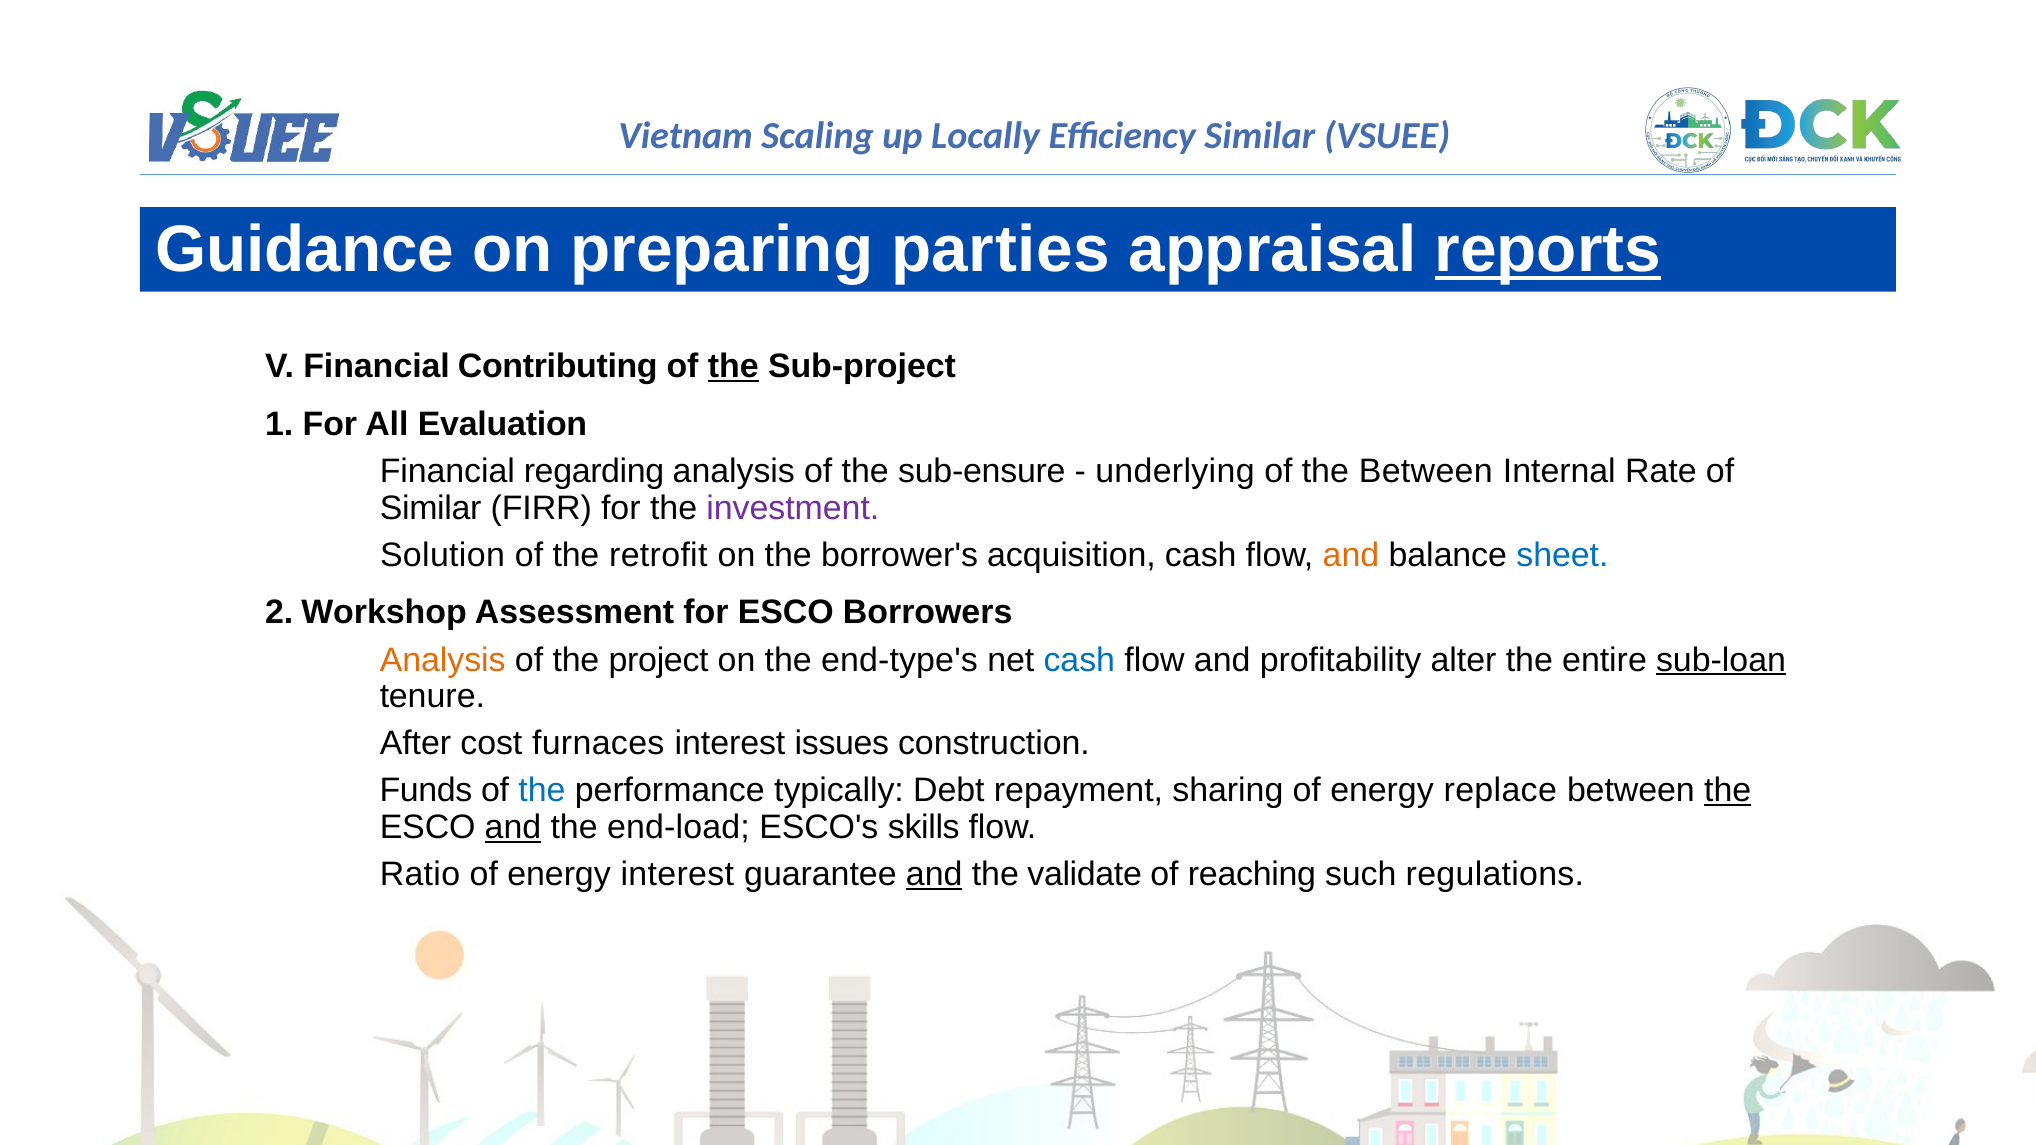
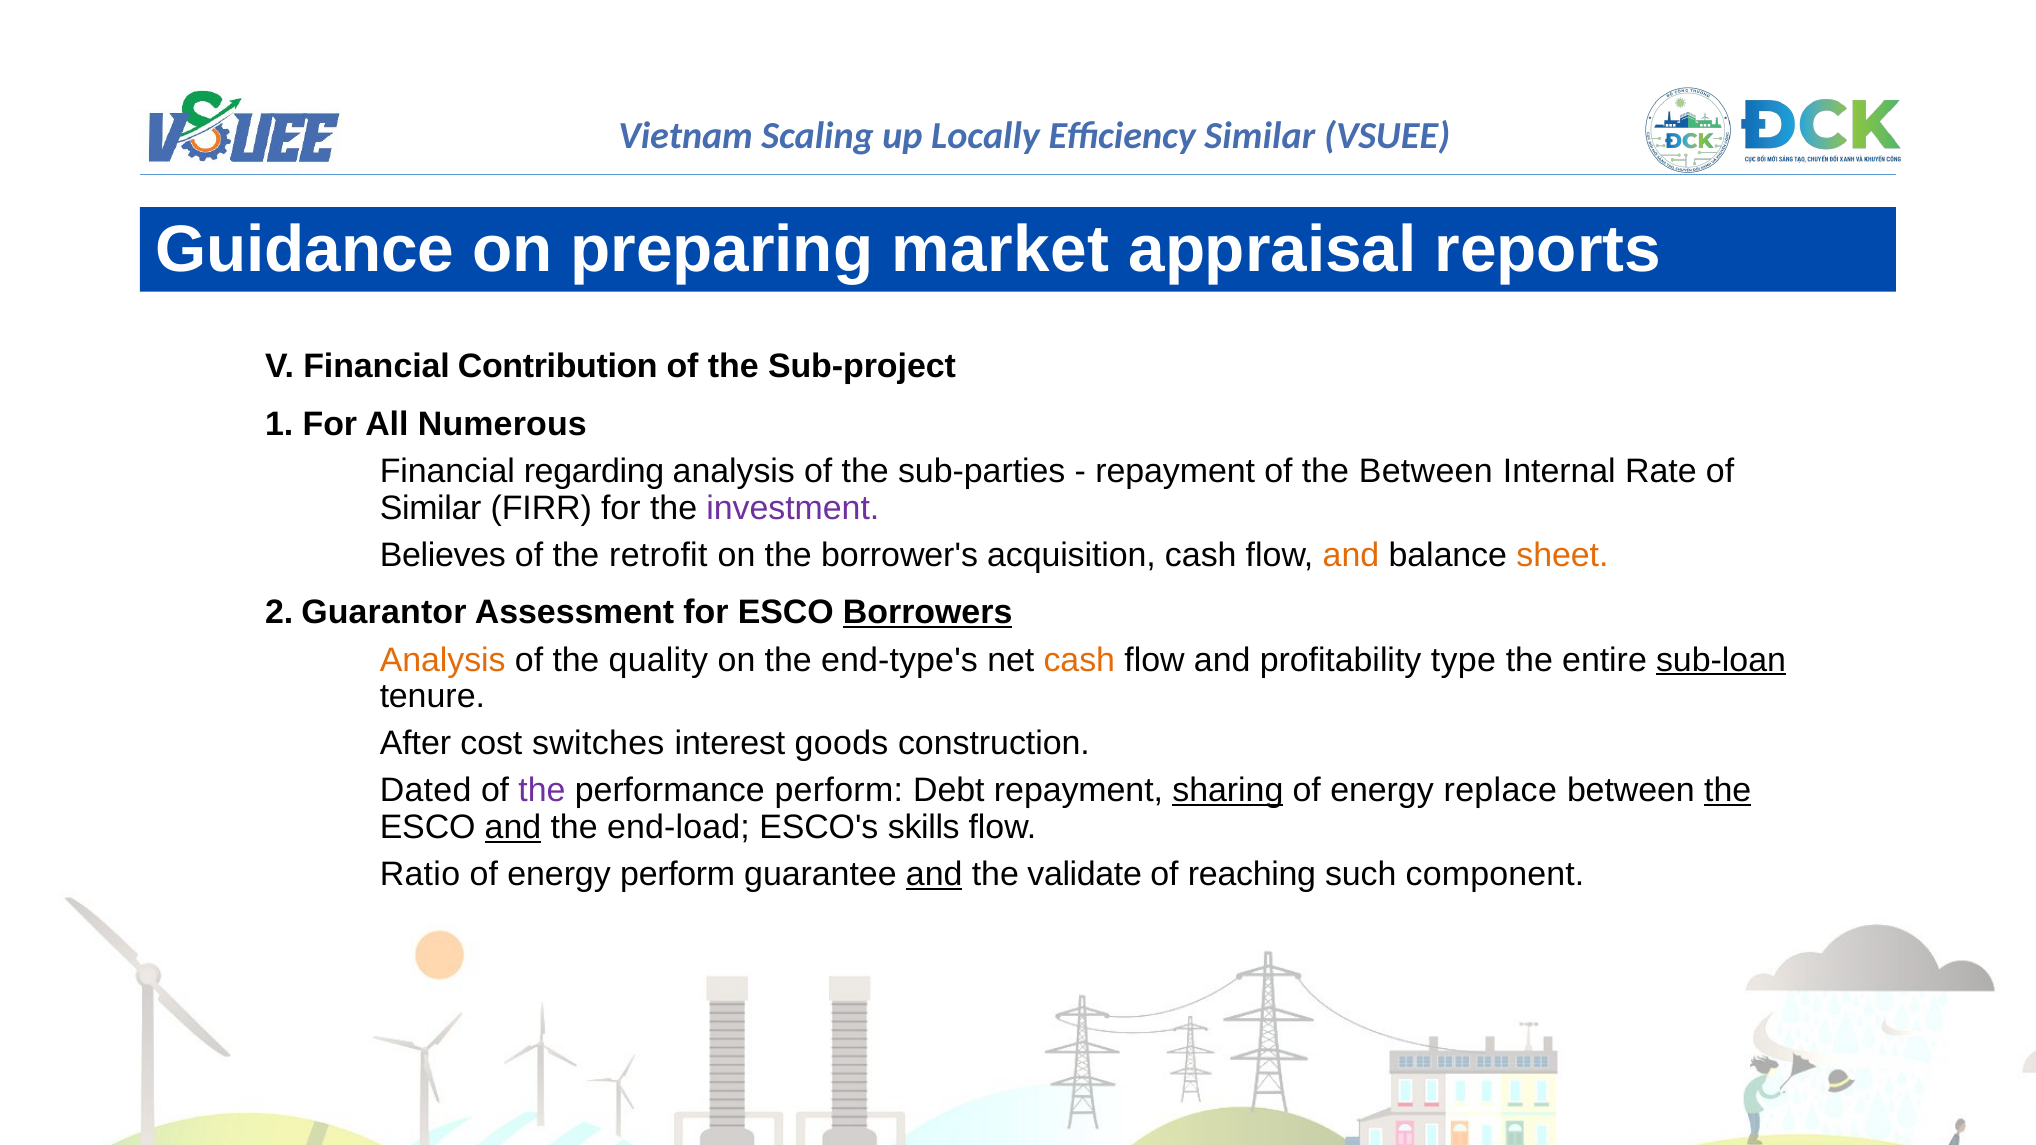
parties: parties -> market (1000, 250)
reports underline: present -> none (1548, 250)
Contributing: Contributing -> Contribution (558, 367)
the underline: present -> none (733, 367)
Evaluation: Evaluation -> Numerous (502, 424)
sub-ensure: sub-ensure -> sub-parties (982, 471)
underlying: underlying -> repayment (1175, 471)
Solution: Solution -> Believes (443, 555)
sheet colour: blue -> orange (1562, 555)
Workshop: Workshop -> Guarantor (384, 613)
Borrowers underline: none -> present (928, 613)
project: project -> quality (658, 660)
cash colour: blue -> orange (1079, 660)
alter: alter -> type (1463, 660)
furnaces: furnaces -> switches (598, 744)
issues: issues -> goods (842, 744)
Funds: Funds -> Dated (426, 791)
the colour: blue -> purple (542, 791)
performance typically: typically -> perform (839, 791)
sharing underline: none -> present (1228, 791)
energy interest: interest -> perform (678, 875)
regulations: regulations -> component (1495, 875)
